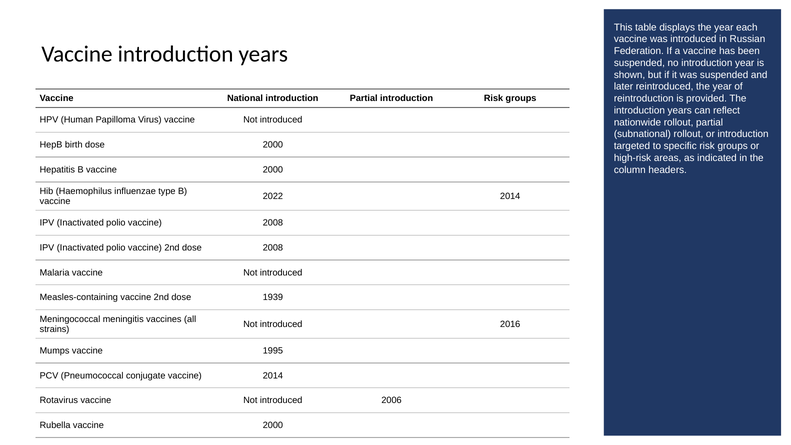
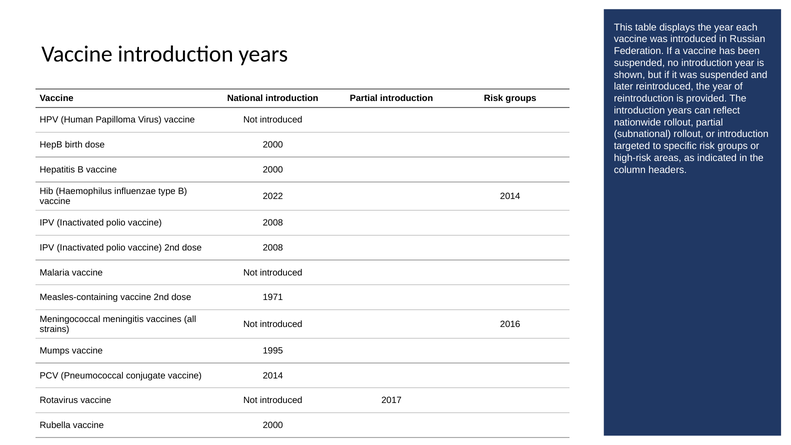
1939: 1939 -> 1971 (273, 297)
2006: 2006 -> 2017 (392, 400)
